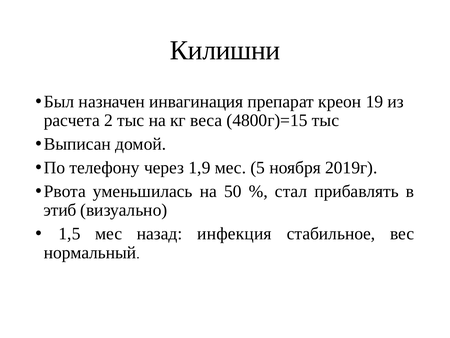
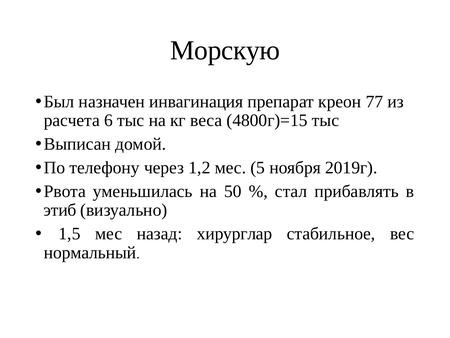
Килишни: Килишни -> Морскую (225, 50)
19: 19 -> 77 (374, 101)
2: 2 -> 6 (109, 120)
1,9: 1,9 -> 1,2 (200, 167)
инфекция: инфекция -> хирурглар (235, 233)
